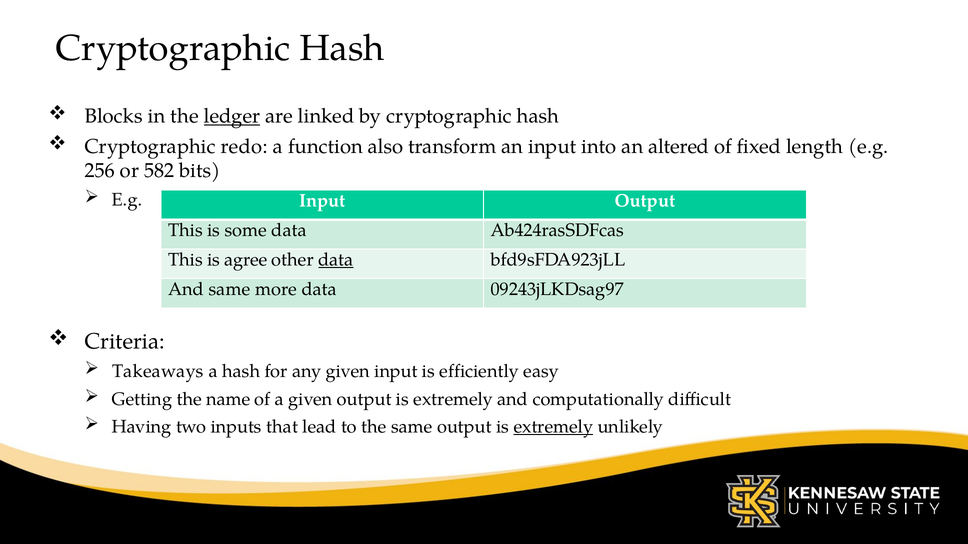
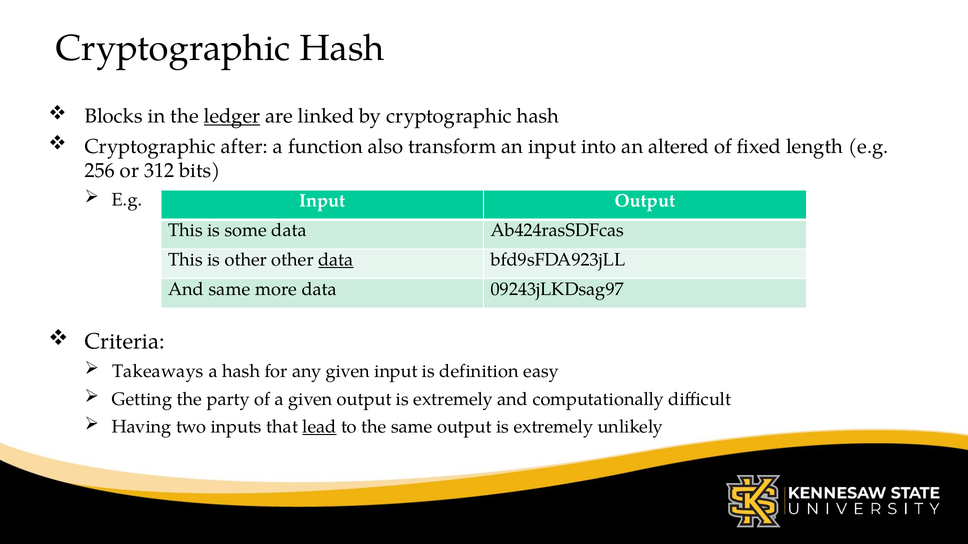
redo: redo -> after (244, 147)
582: 582 -> 312 (159, 171)
is agree: agree -> other (246, 260)
efficiently: efficiently -> definition (479, 372)
name: name -> party (228, 399)
lead underline: none -> present (320, 427)
extremely underline: present -> none (553, 427)
